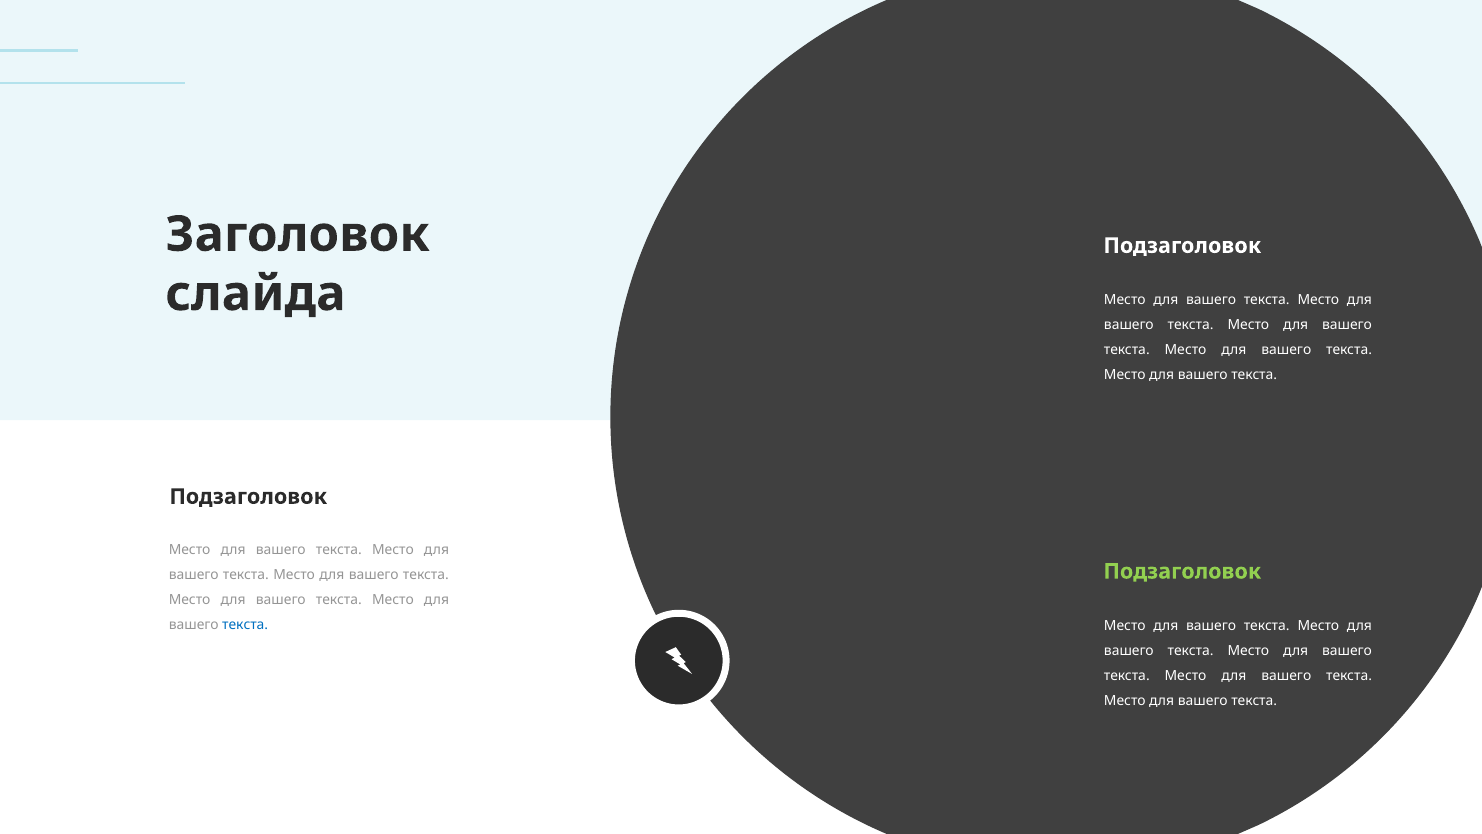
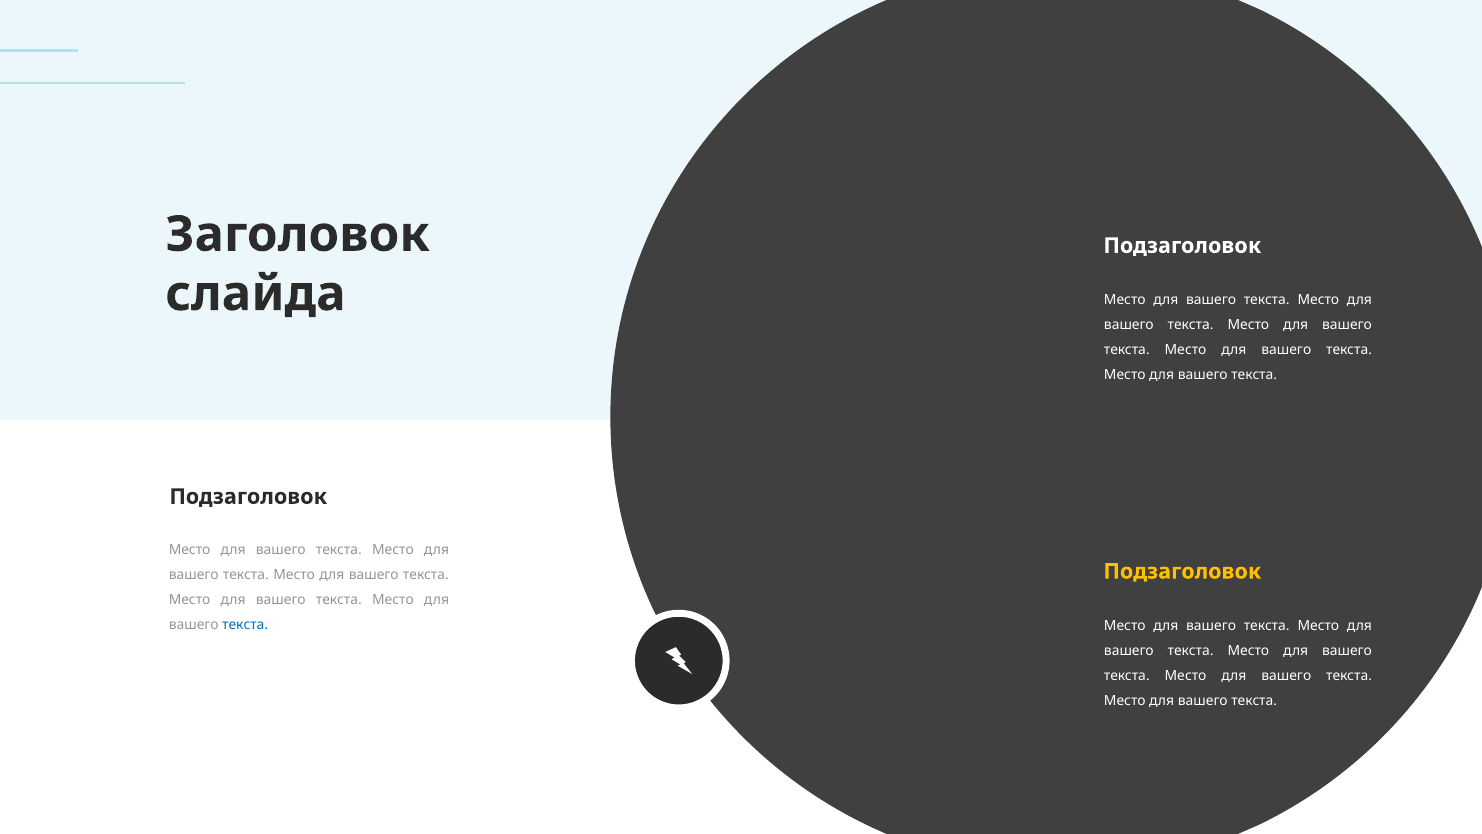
Подзаголовок colour: light green -> yellow (1182, 571)
